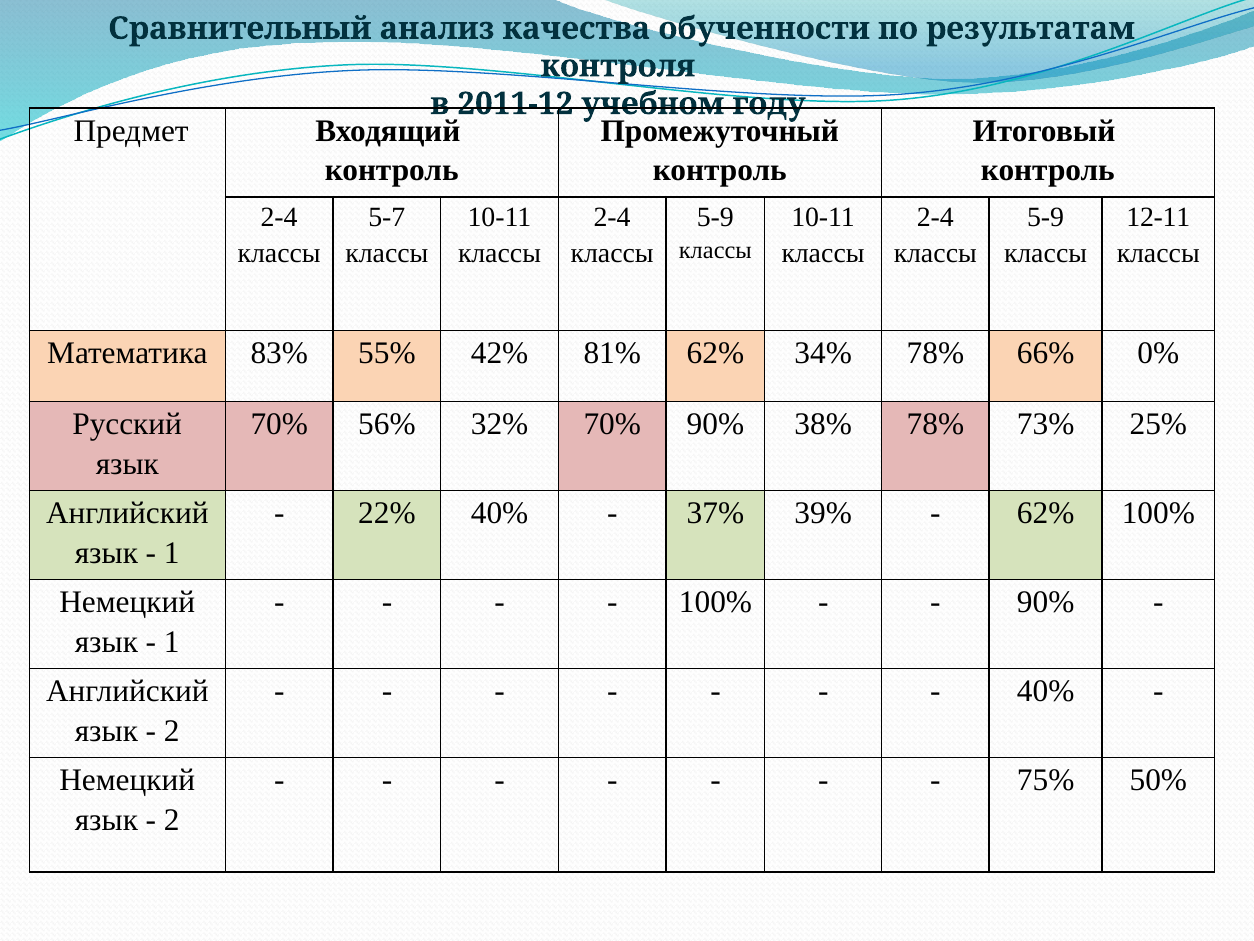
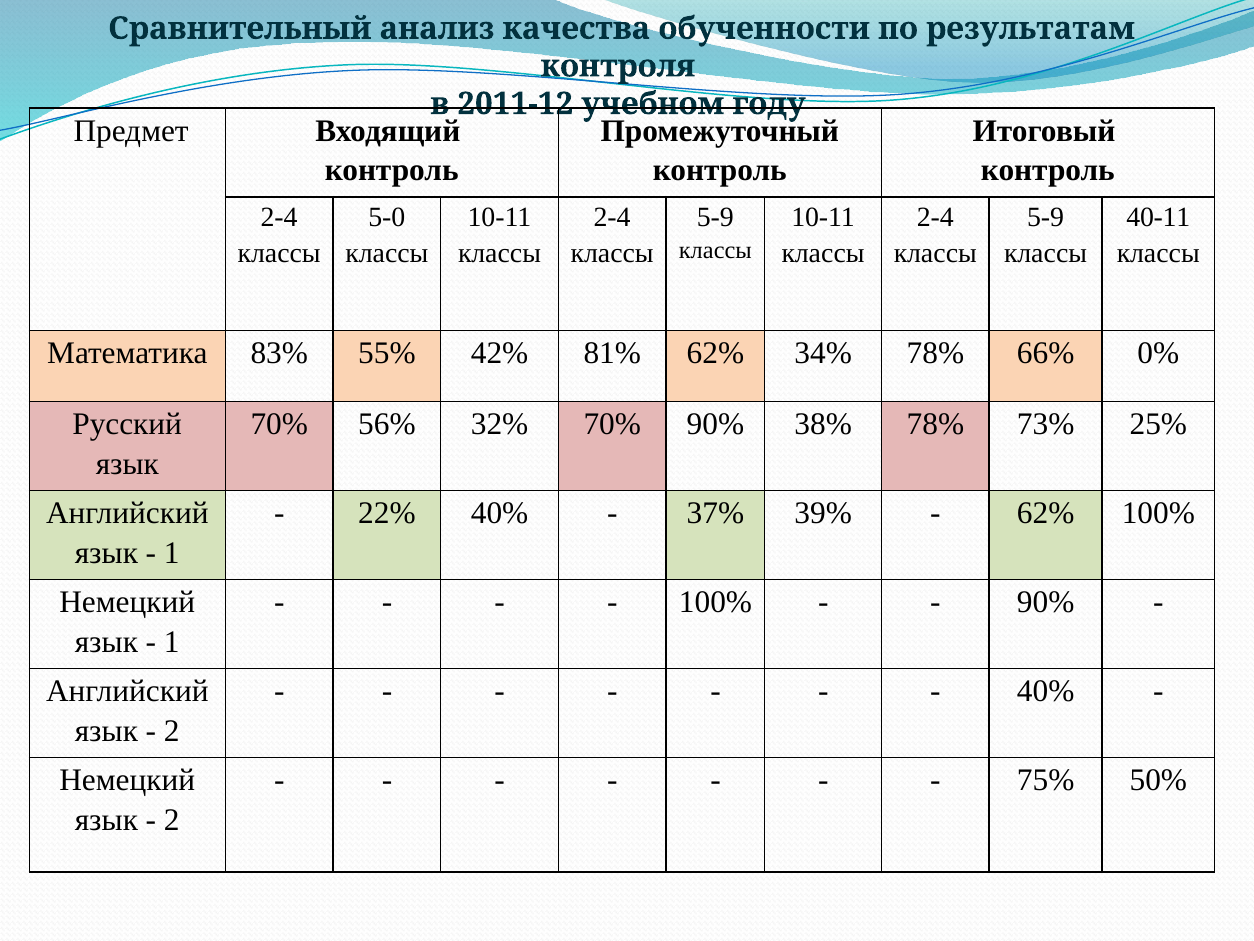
5-7: 5-7 -> 5-0 (387, 217)
12-11: 12-11 -> 40-11 (1158, 217)
